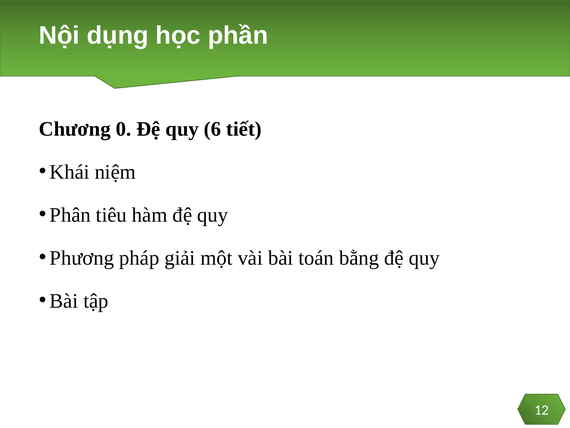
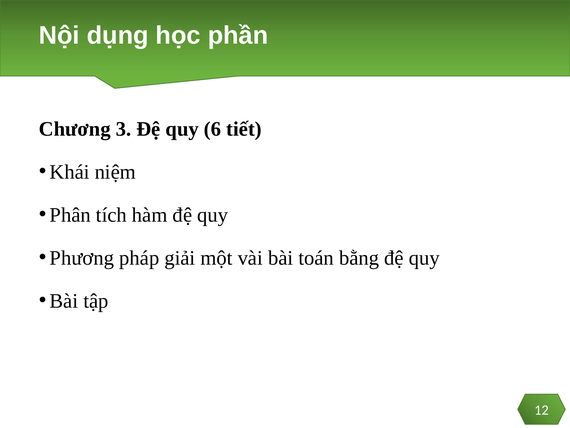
0: 0 -> 3 (124, 129)
tiêu: tiêu -> tích (111, 215)
